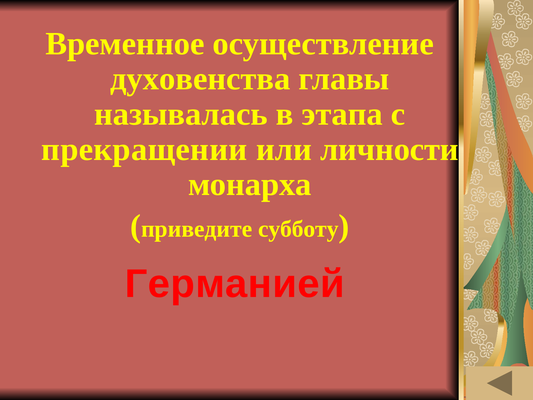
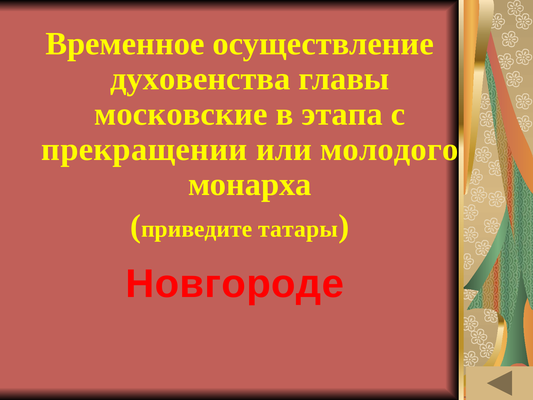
называлась: называлась -> московские (181, 114)
личности: личности -> молодого (389, 149)
субботу: субботу -> татары (298, 229)
Германией: Германией -> Новгороде (235, 284)
